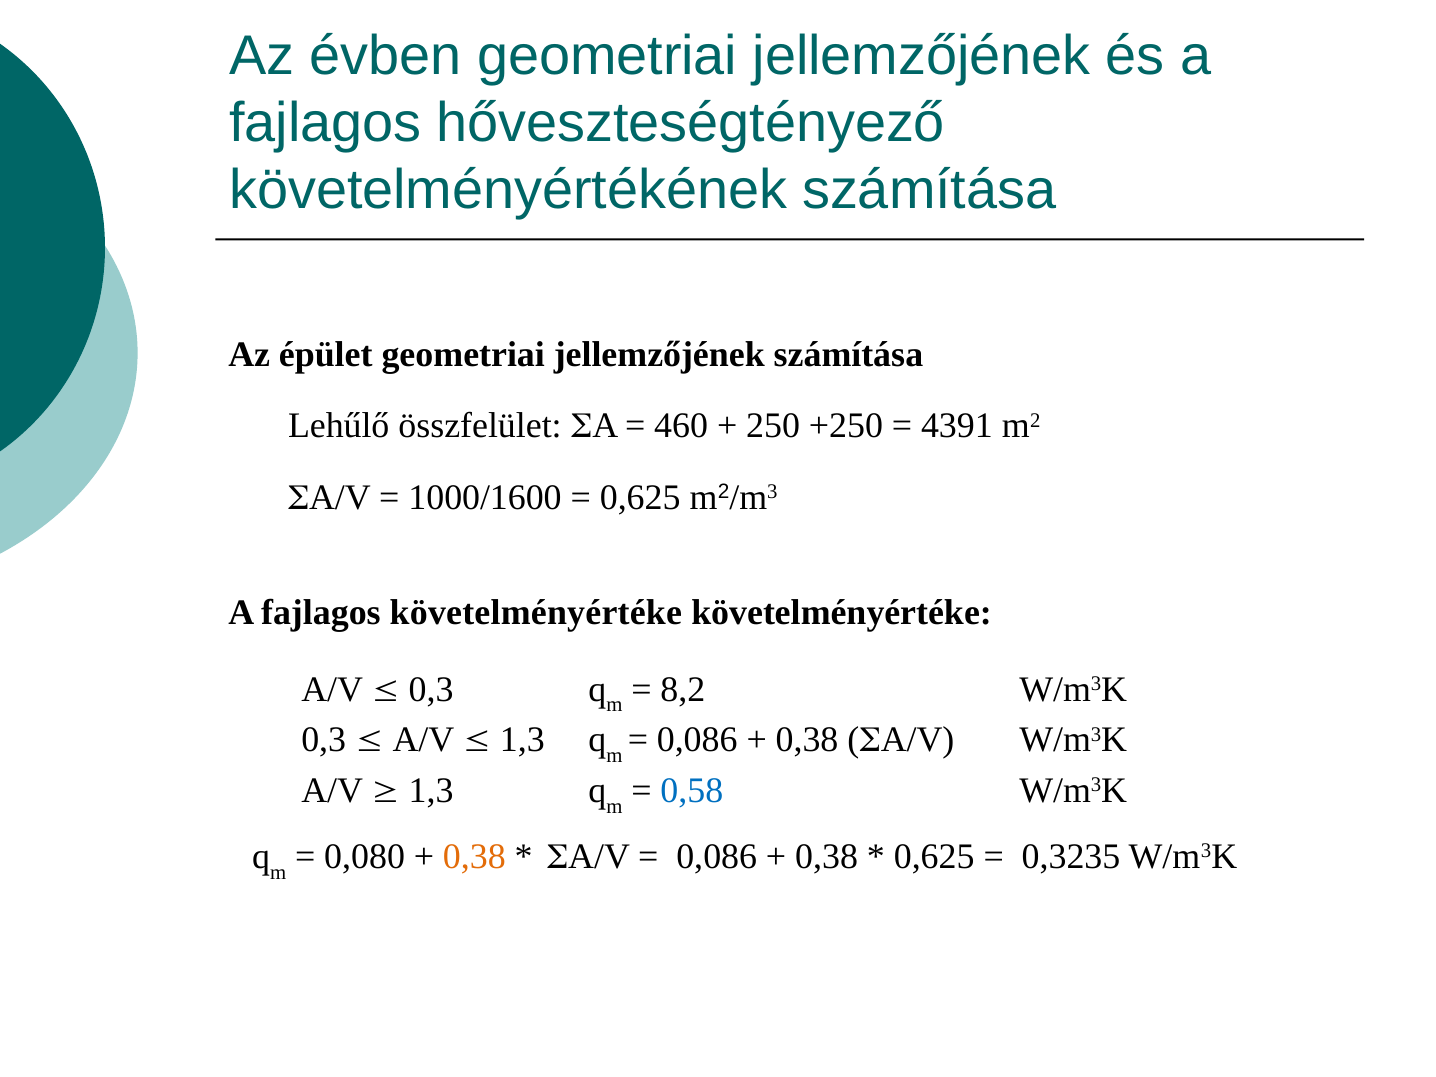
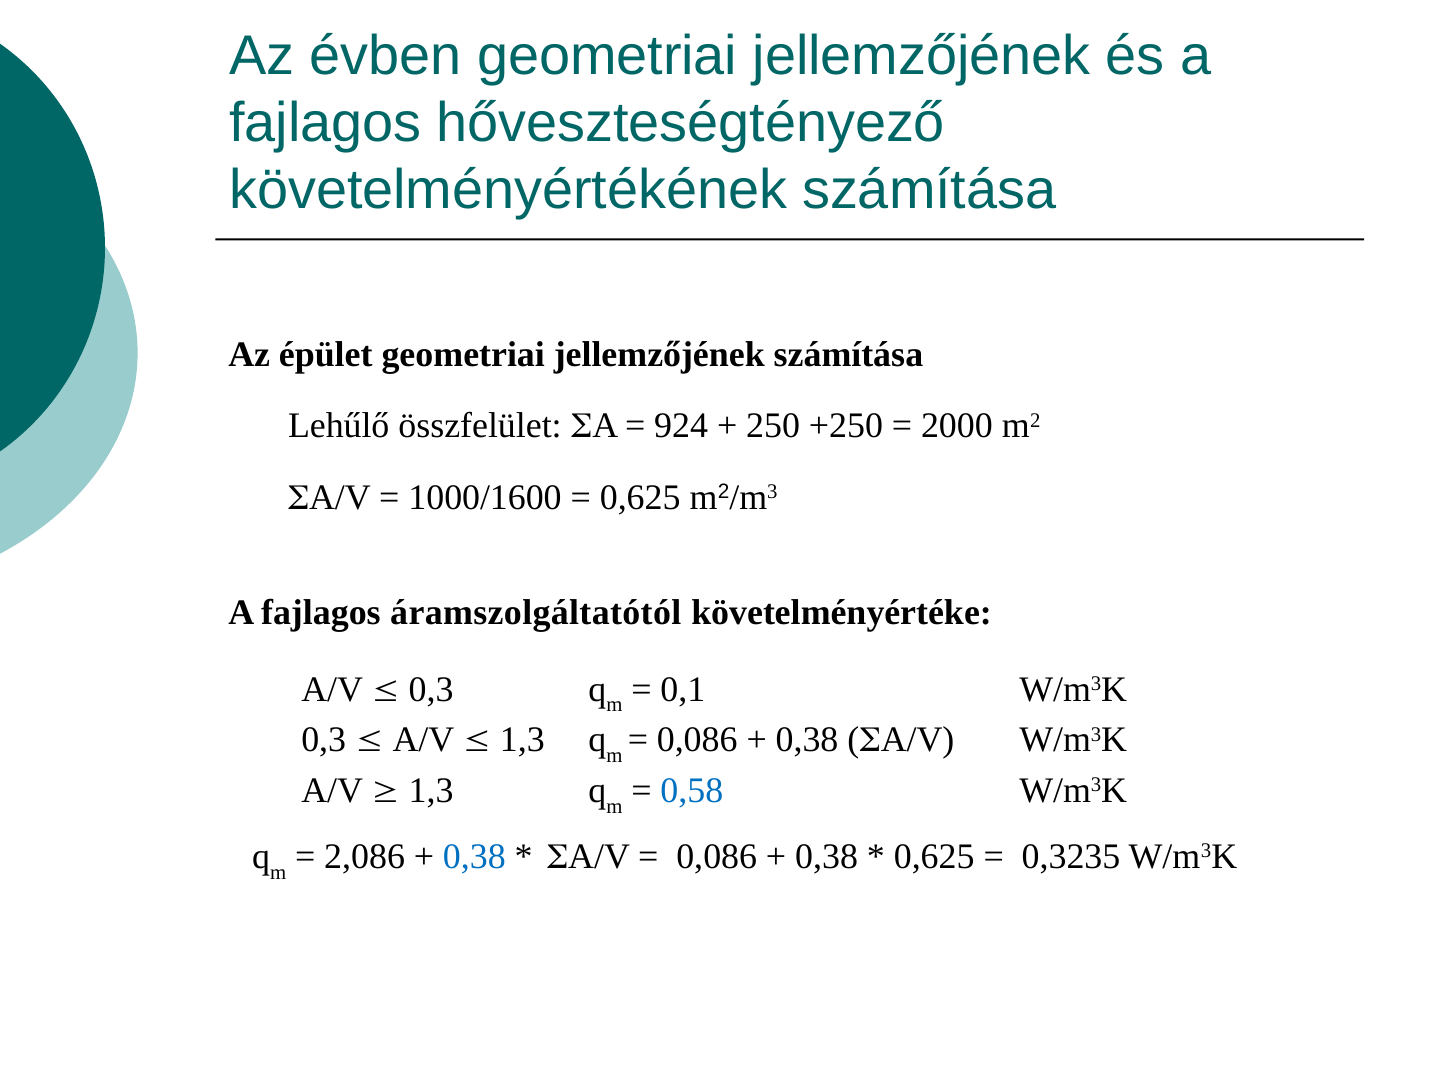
460: 460 -> 924 (681, 426)
4391: 4391 -> 2000 (957, 426)
fajlagos követelményértéke: követelményértéke -> áramszolgáltatótól (536, 612)
8,2: 8,2 -> 0,1 (683, 689)
0,080: 0,080 -> 2,086 (365, 857)
0,38 colour: orange -> blue (474, 857)
